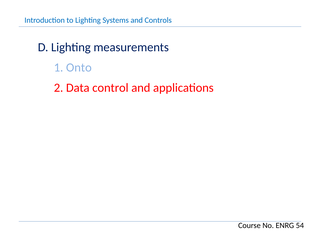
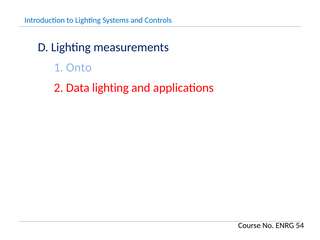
Data control: control -> lighting (110, 88)
